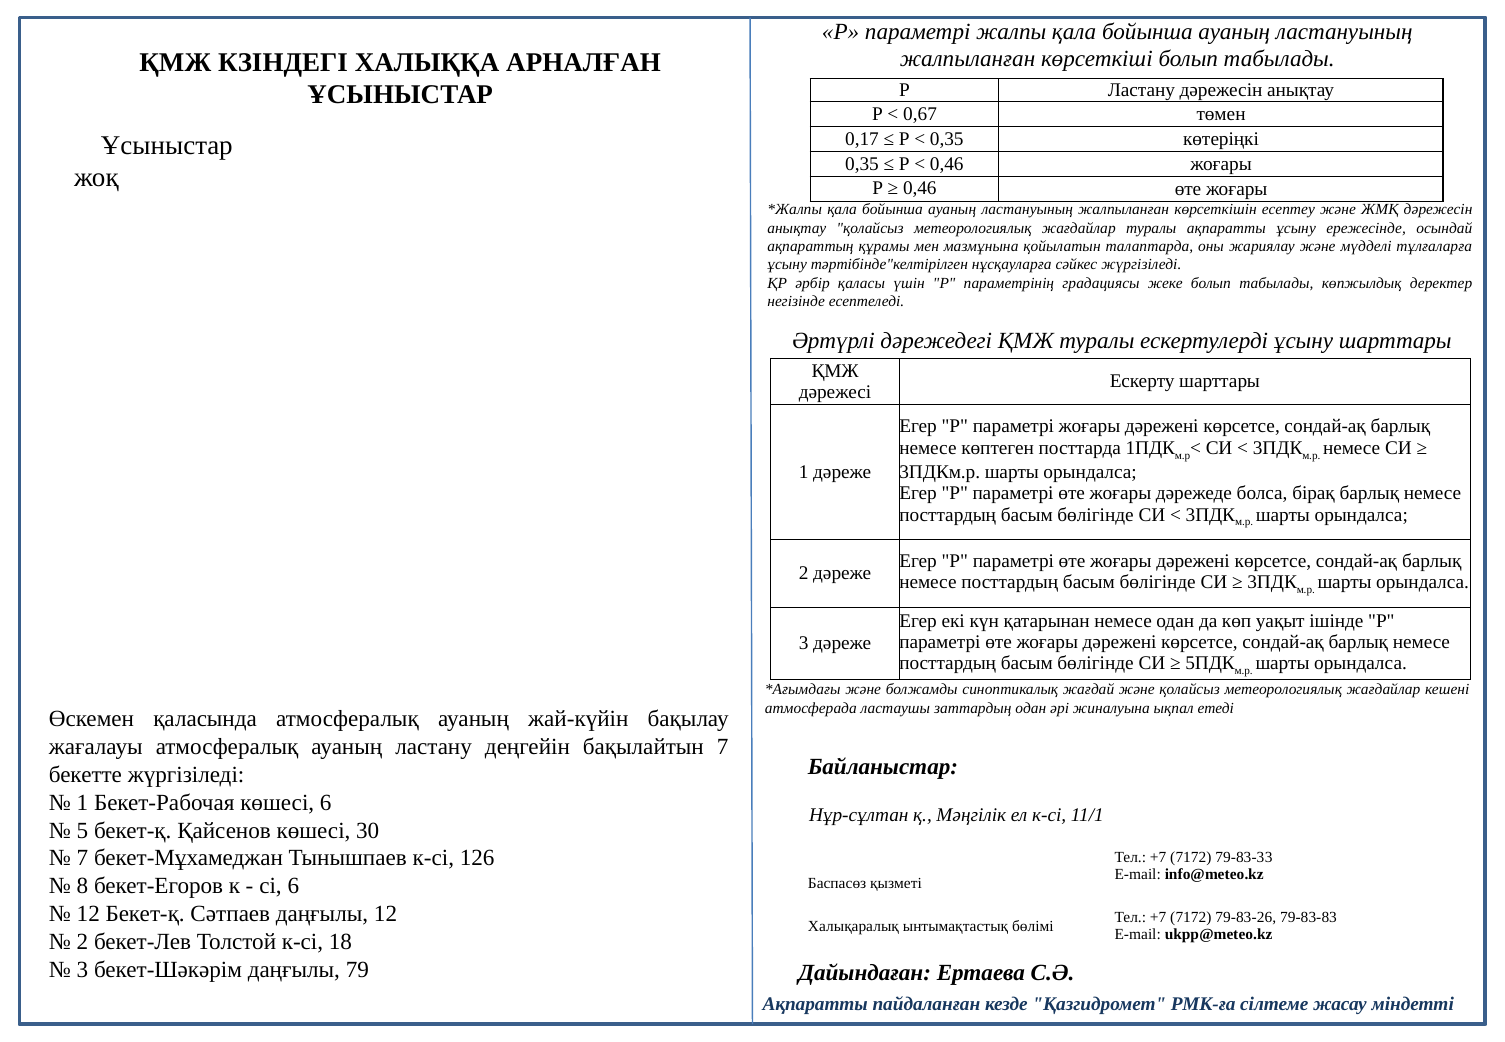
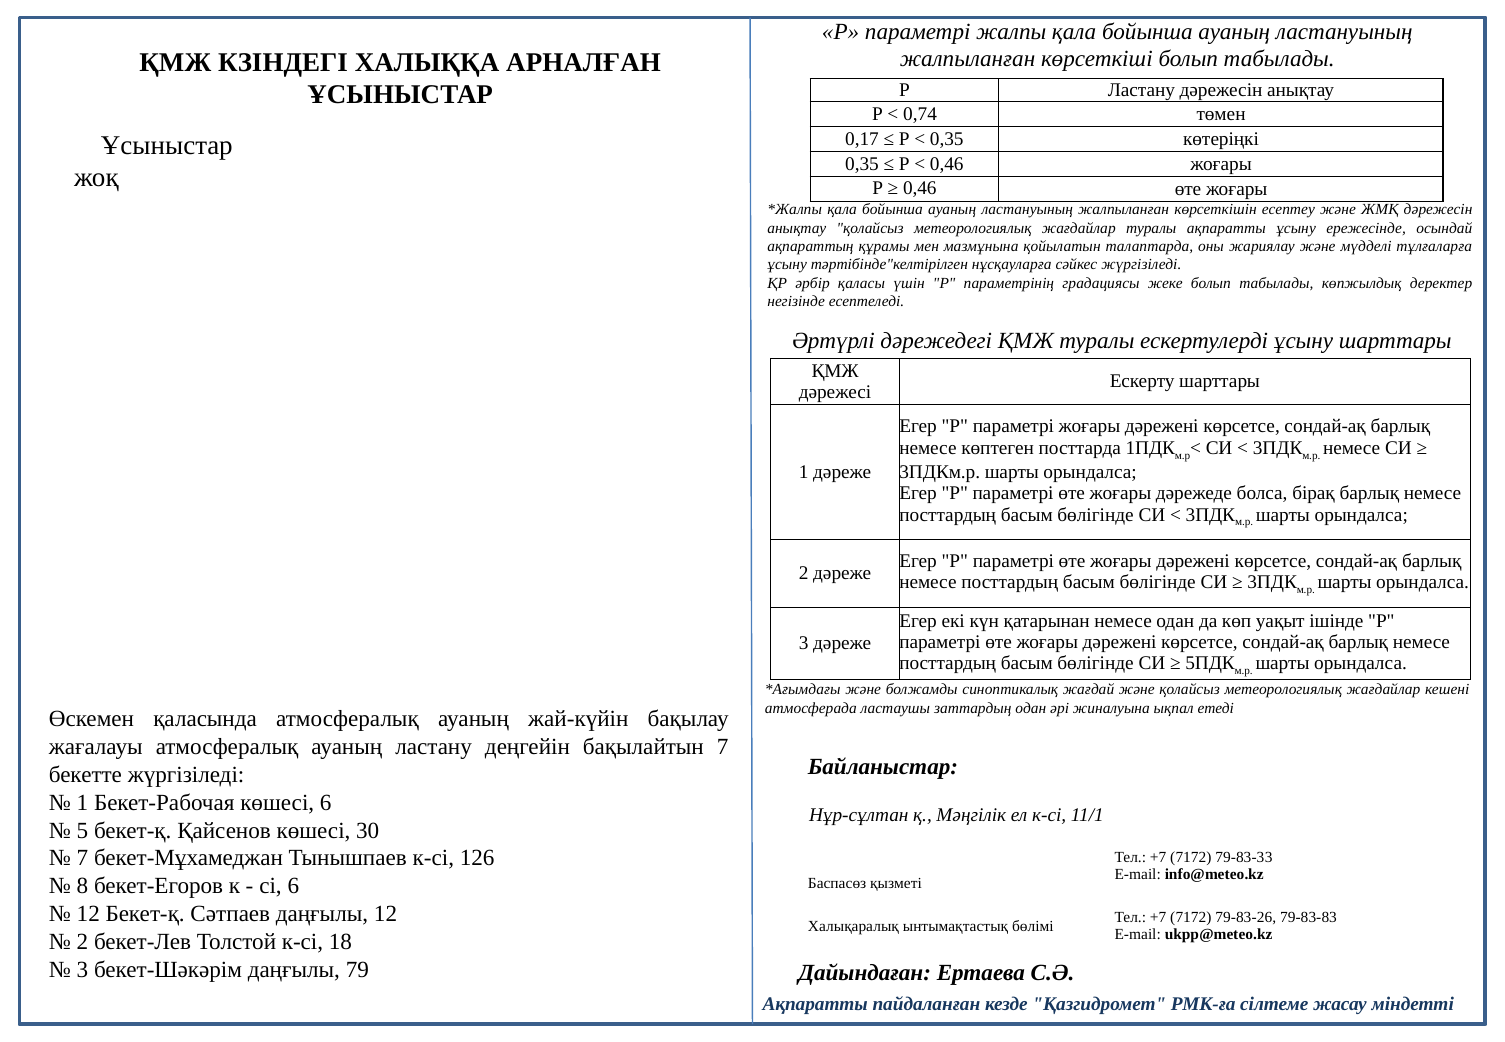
0,67: 0,67 -> 0,74 (920, 114)
